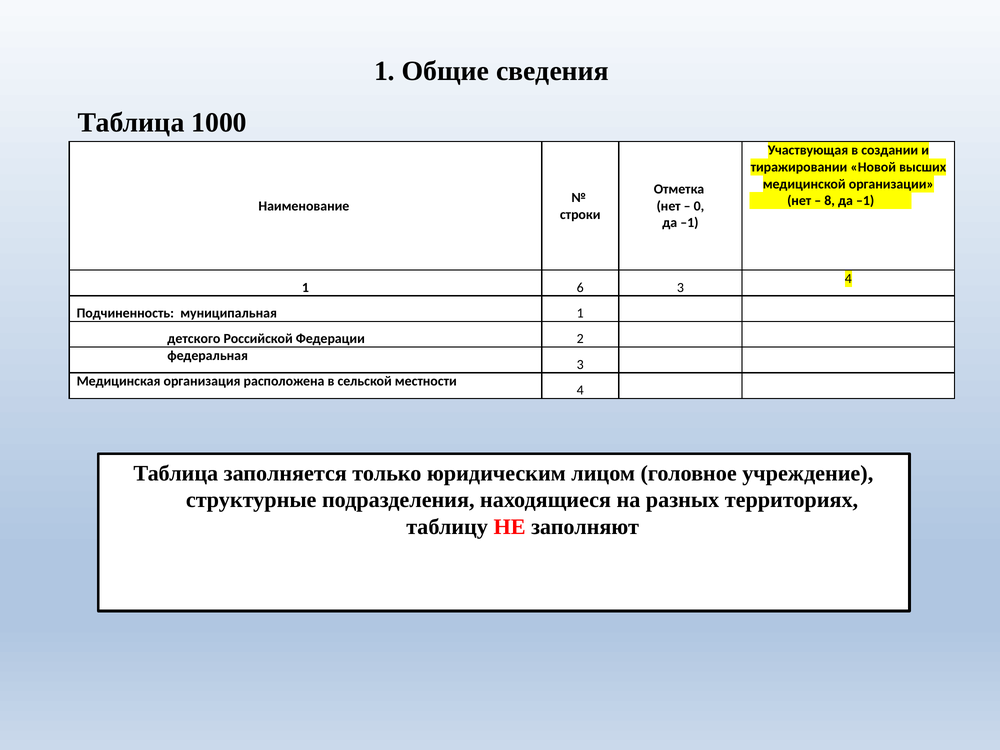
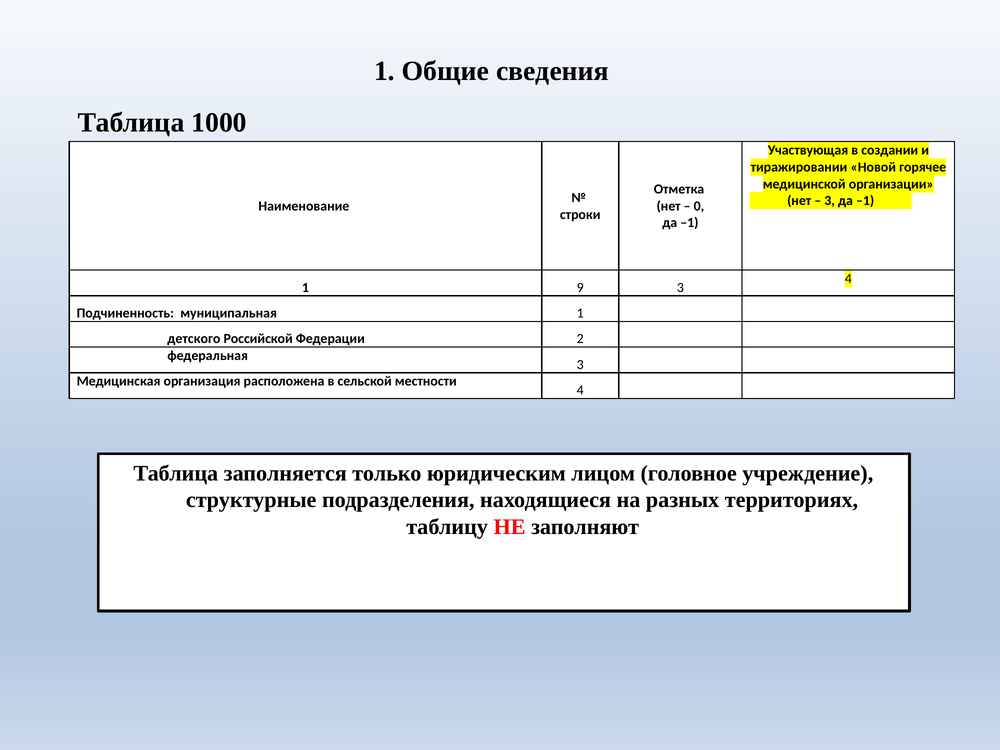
высших: высших -> горячее (923, 167)
8: 8 -> 3 (830, 201)
6: 6 -> 9 (580, 288)
